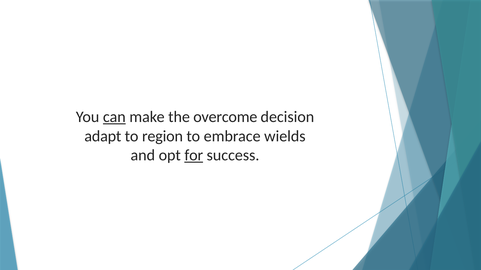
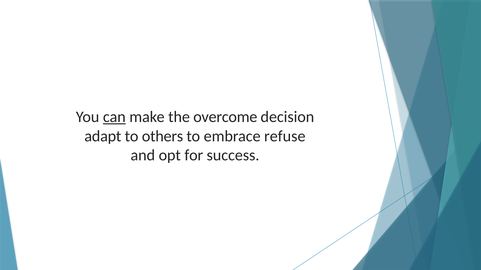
region: region -> others (163, 136)
wields: wields -> refuse (285, 136)
for underline: present -> none (194, 156)
